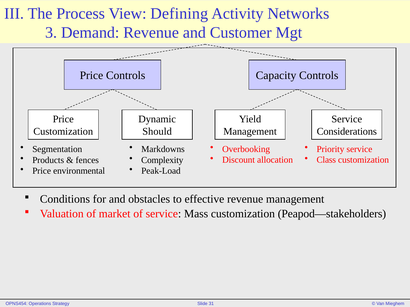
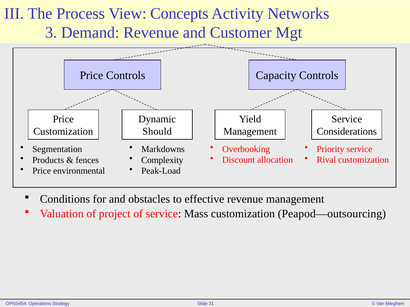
Defining: Defining -> Concepts (179, 14)
Class: Class -> Rival (326, 160)
market: market -> project (115, 214)
Peapod—stakeholders: Peapod—stakeholders -> Peapod—outsourcing (332, 214)
